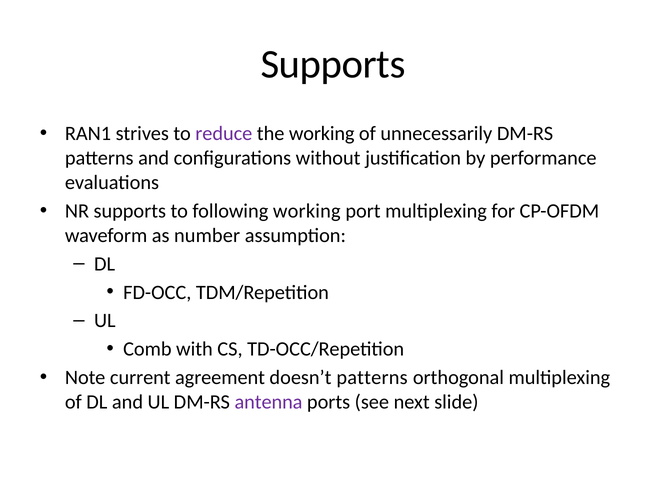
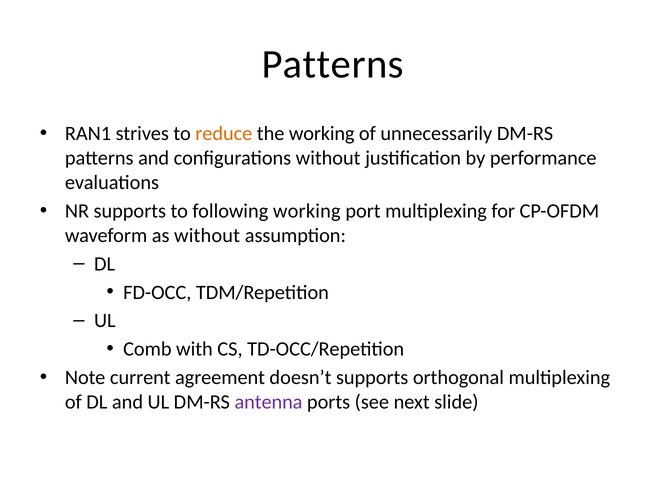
Supports: Supports -> Patterns (333, 64)
reduce colour: purple -> orange (224, 133)
as number: number -> without (207, 235)
doesn’t patterns: patterns -> supports (372, 377)
